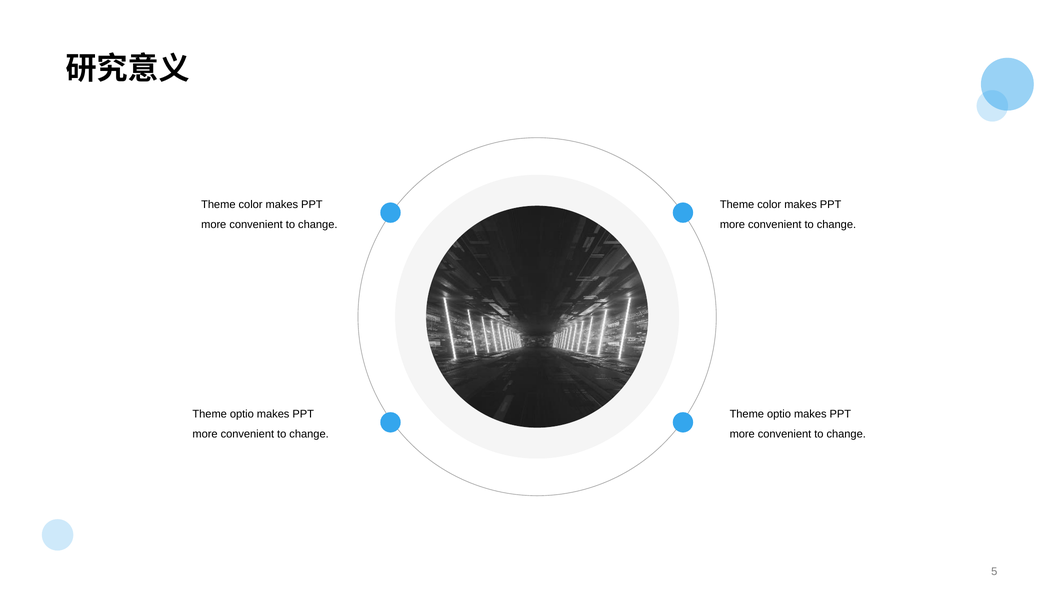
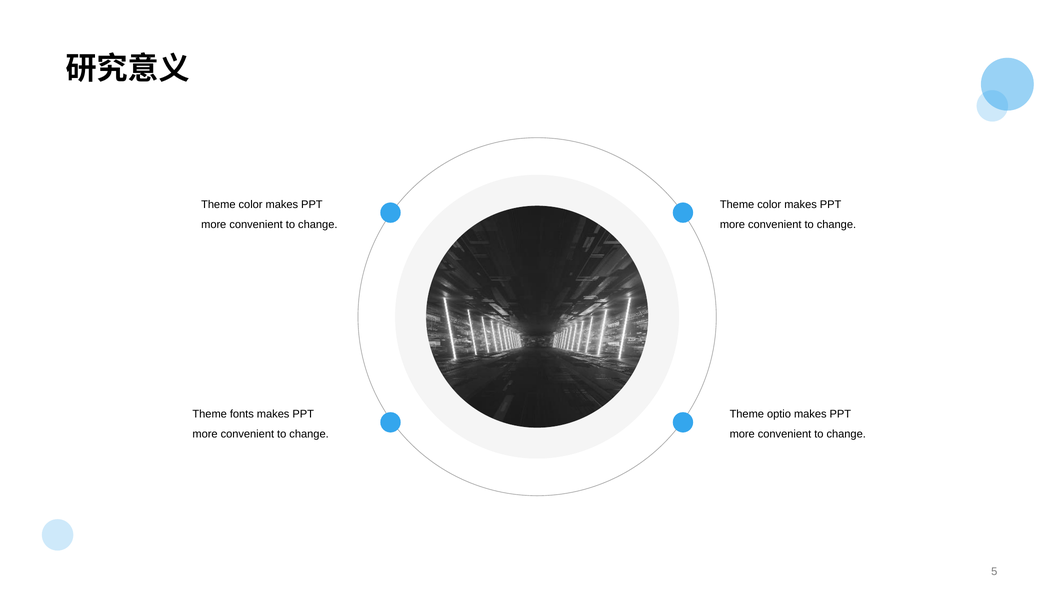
optio: optio -> fonts (242, 415)
